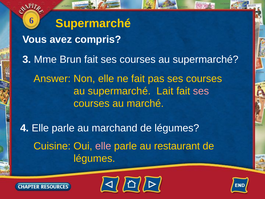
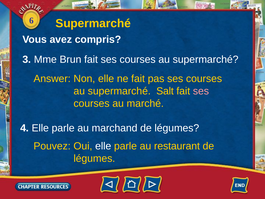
Lait: Lait -> Salt (165, 91)
Cuisine: Cuisine -> Pouvez (52, 146)
elle colour: pink -> white (103, 146)
